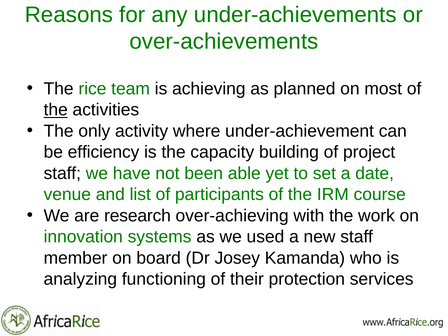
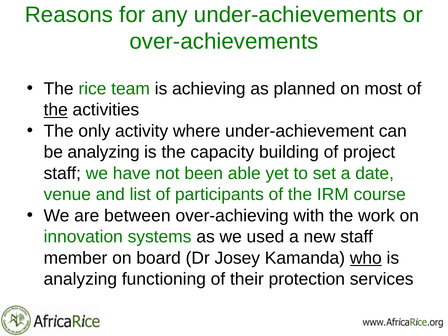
be efficiency: efficiency -> analyzing (104, 152)
research: research -> between (137, 216)
who underline: none -> present (366, 258)
